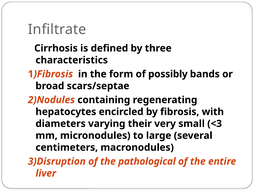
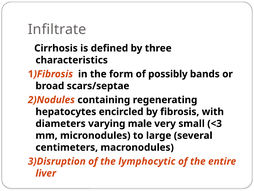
their: their -> male (140, 123)
pathological: pathological -> lymphocytic (147, 161)
